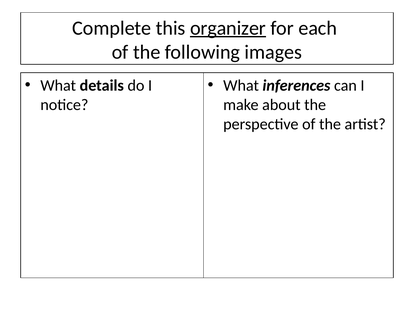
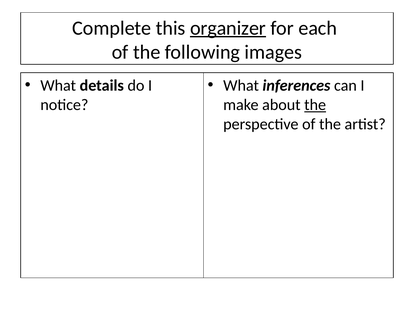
the underline: none -> present (315, 105)
